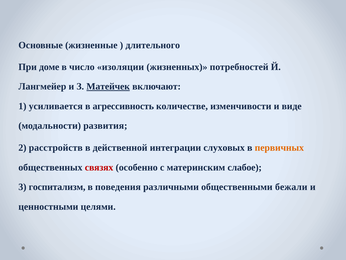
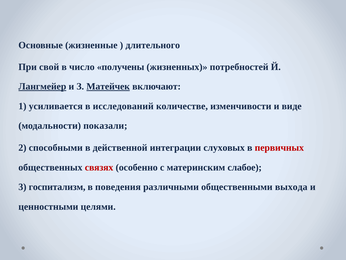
доме: доме -> свой (49, 67)
изоляции: изоляции -> получены (121, 67)
Лангмейер underline: none -> present (42, 86)
агрессивность: агрессивность -> исследований (123, 106)
развития: развития -> показали (105, 126)
расстройств: расстройств -> способными (56, 147)
первичных colour: orange -> red (279, 147)
бежали: бежали -> выхода (291, 187)
